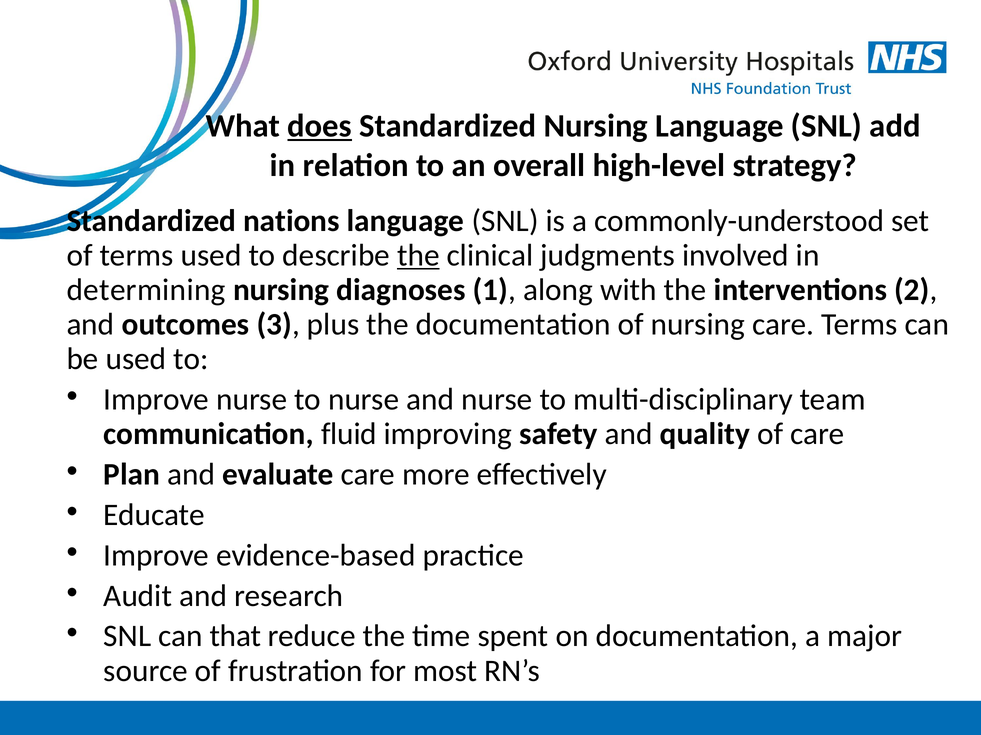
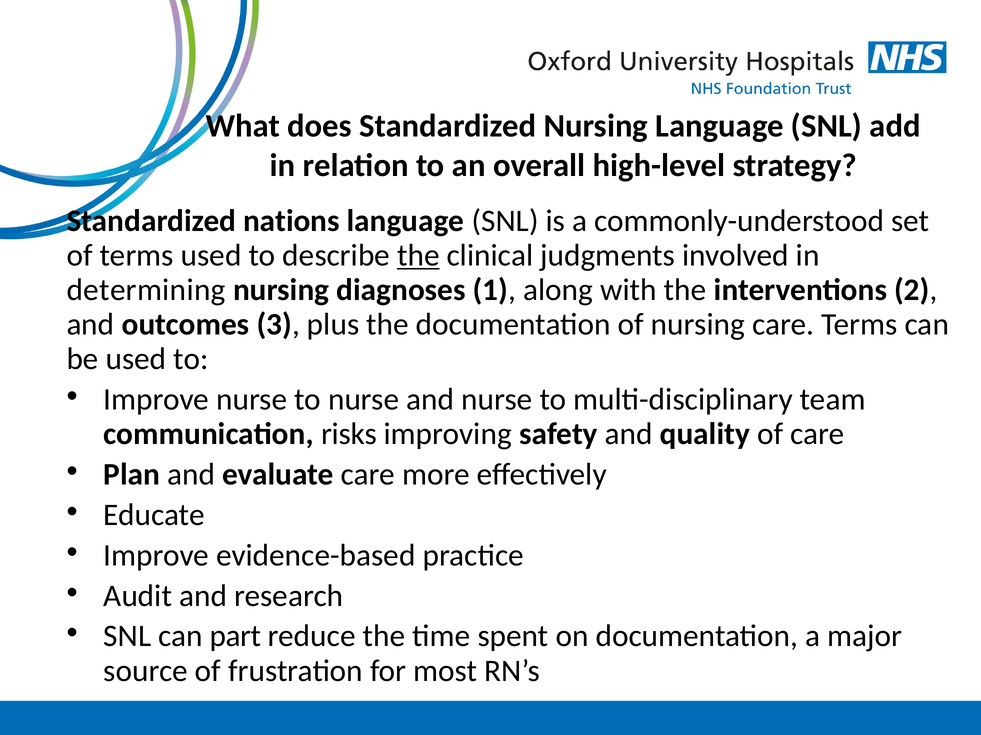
does underline: present -> none (320, 126)
fluid: fluid -> risks (349, 434)
that: that -> part (235, 637)
